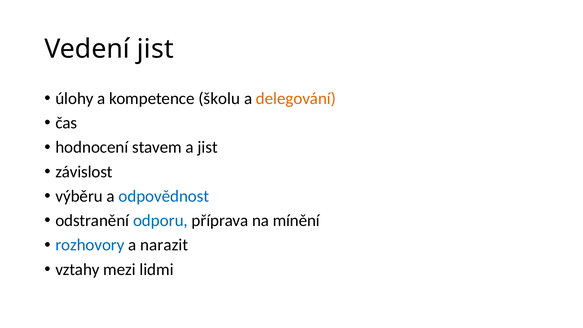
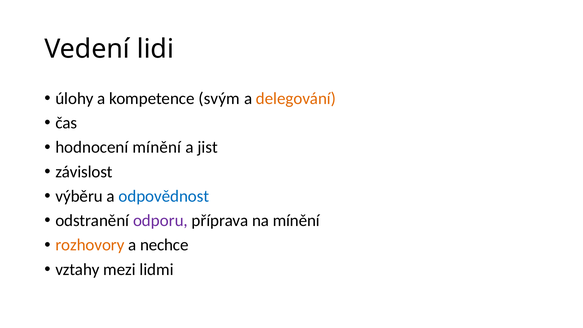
Vedení jist: jist -> lidi (155, 49)
školu: školu -> svým (219, 99)
hodnocení stavem: stavem -> mínění (157, 147)
odporu colour: blue -> purple (160, 221)
rozhovory colour: blue -> orange (90, 245)
narazit: narazit -> nechce (164, 245)
